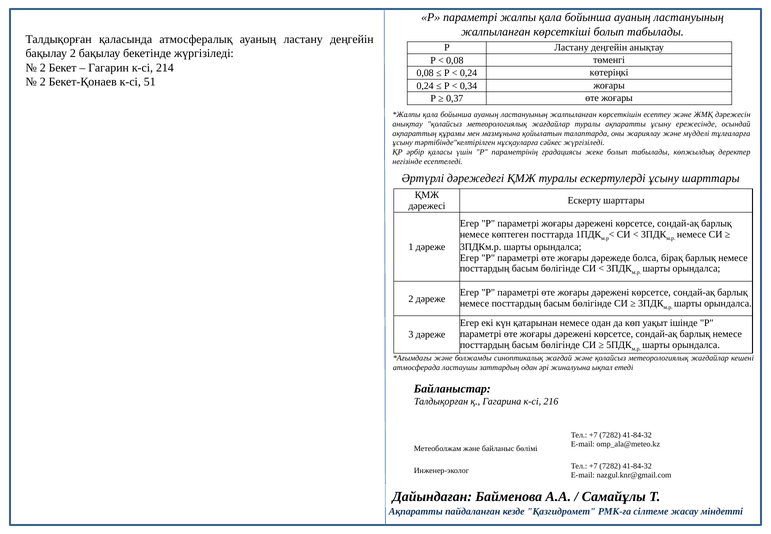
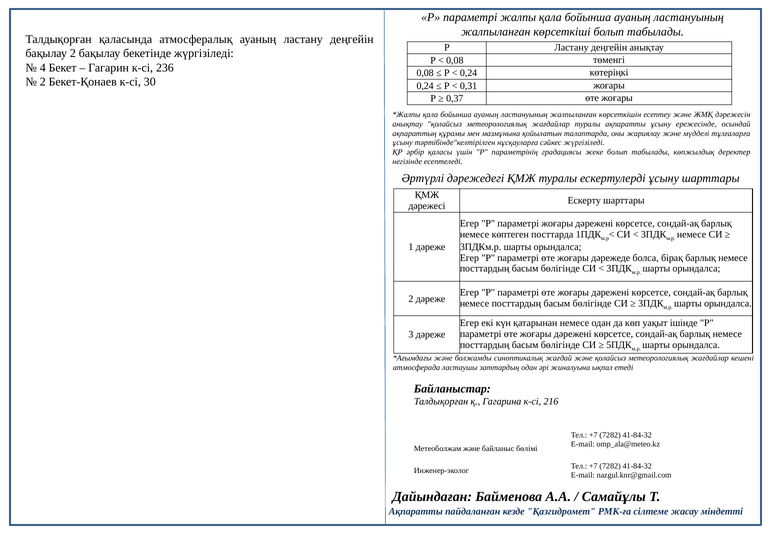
2: 2 -> 4 (43, 68)
214: 214 -> 236 (165, 68)
51: 51 -> 30 (150, 82)
0,34: 0,34 -> 0,31 (469, 86)
